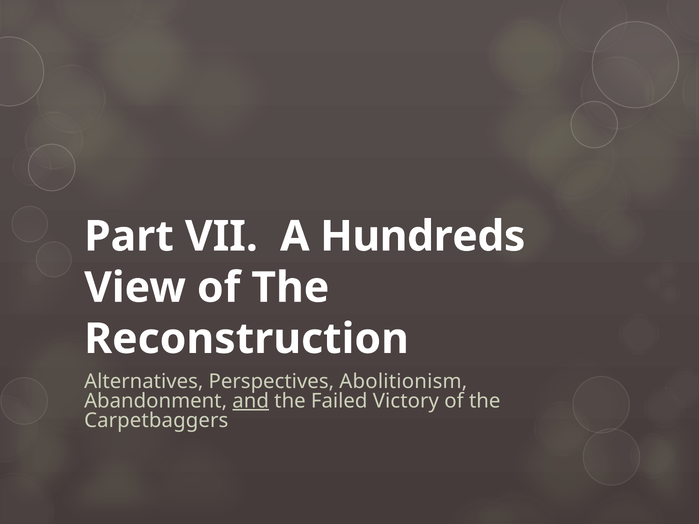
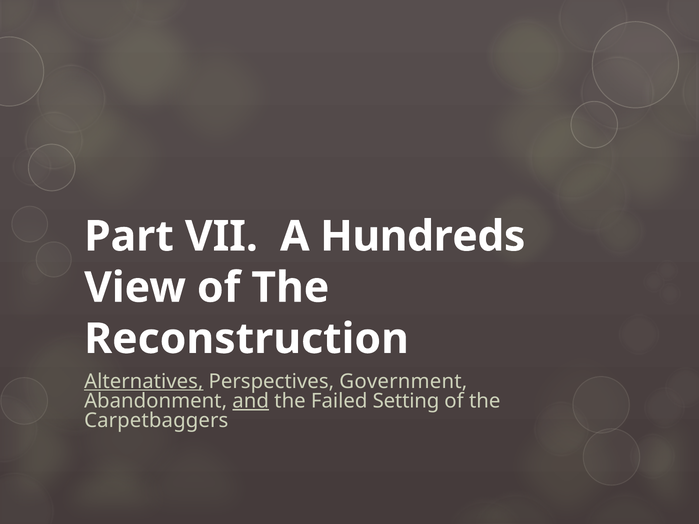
Alternatives underline: none -> present (144, 382)
Abolitionism: Abolitionism -> Government (403, 382)
Victory: Victory -> Setting (406, 401)
